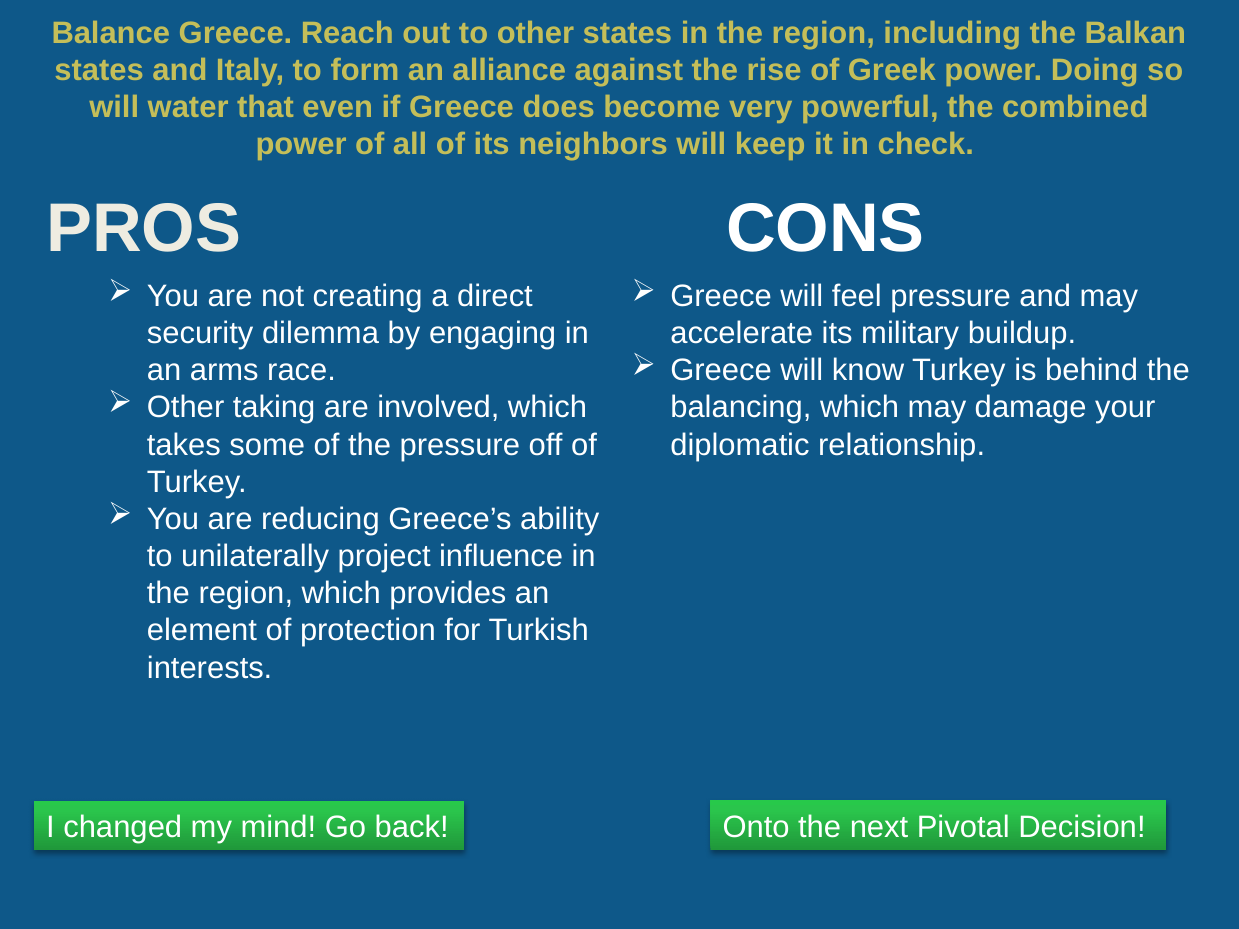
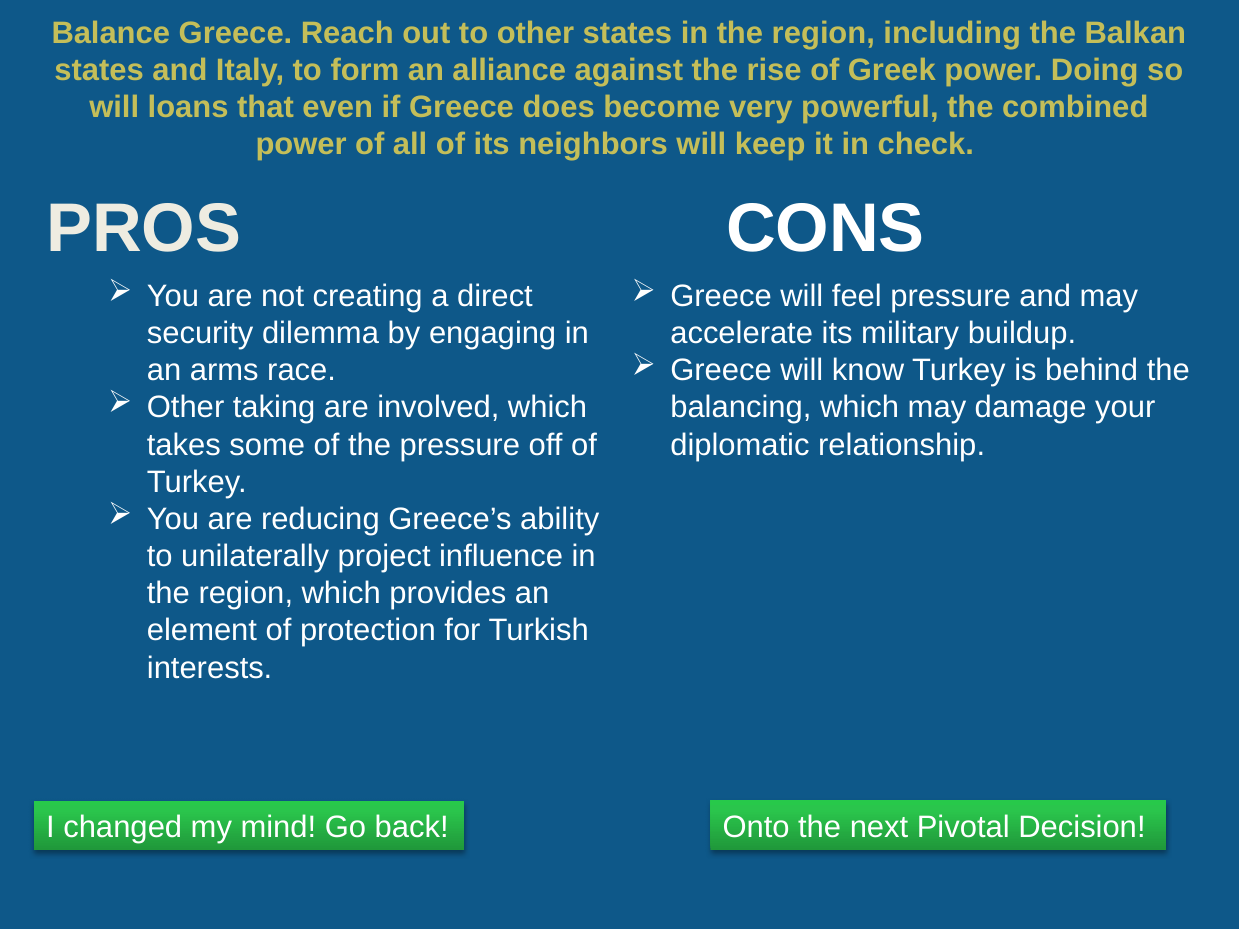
water: water -> loans (188, 107)
